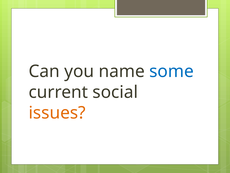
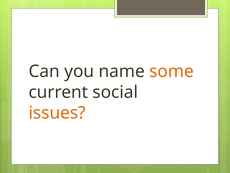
some colour: blue -> orange (172, 71)
